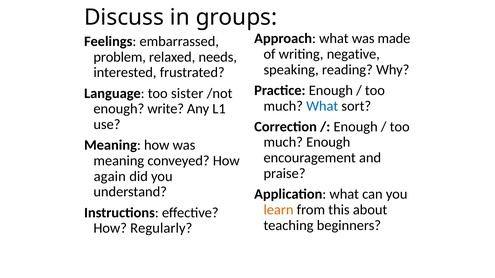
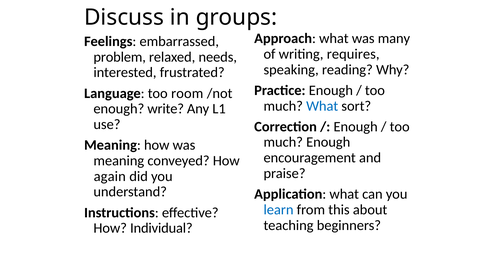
made: made -> many (394, 39)
negative: negative -> requires (353, 54)
sister: sister -> room (187, 93)
learn colour: orange -> blue (279, 210)
Regularly: Regularly -> Individual (161, 229)
